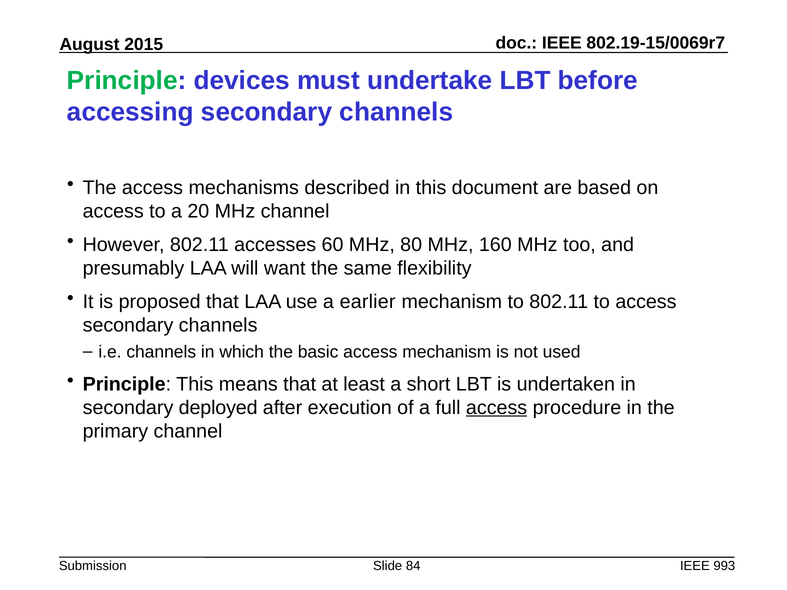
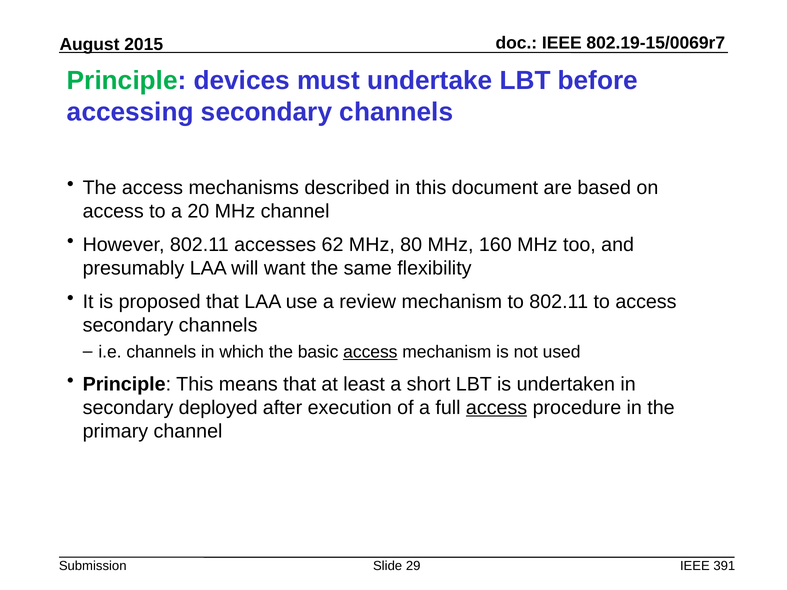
60: 60 -> 62 (333, 245)
earlier: earlier -> review (368, 302)
access underline: none -> present (370, 352)
84: 84 -> 29 (413, 566)
993: 993 -> 391 (724, 566)
